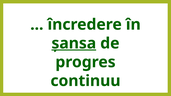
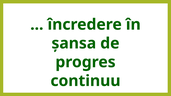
şansa underline: present -> none (74, 43)
